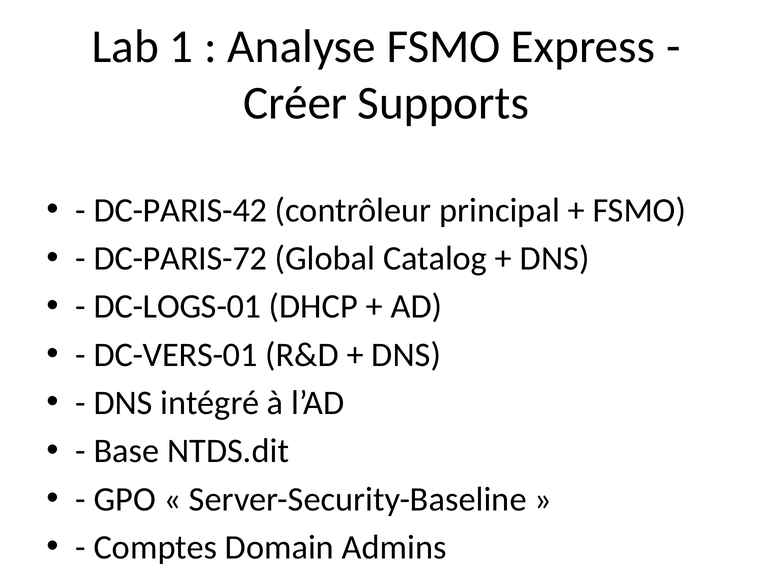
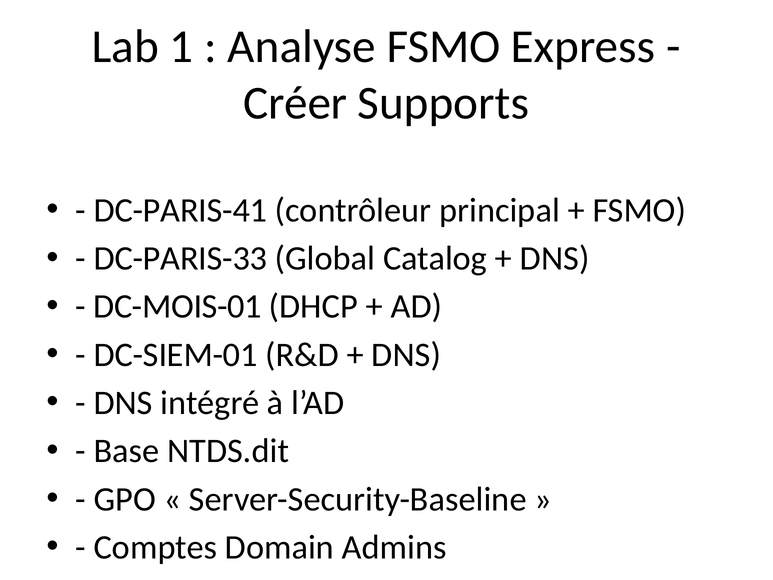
DC-PARIS-42: DC-PARIS-42 -> DC-PARIS-41 (180, 210)
DC-PARIS-72: DC-PARIS-72 -> DC-PARIS-33 (180, 258)
DC-LOGS-01: DC-LOGS-01 -> DC-MOIS-01 (178, 307)
DC-VERS-01: DC-VERS-01 -> DC-SIEM-01 (176, 355)
